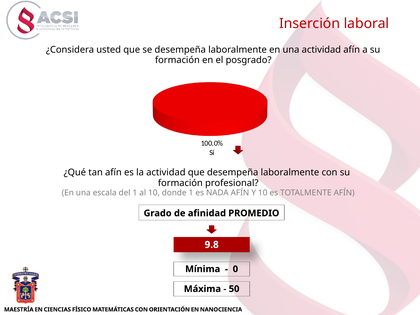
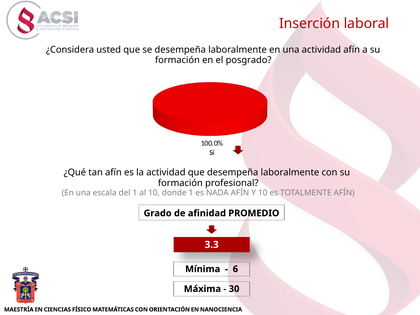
9.8: 9.8 -> 3.3 (212, 245)
0: 0 -> 6 (235, 269)
50: 50 -> 30 (234, 289)
